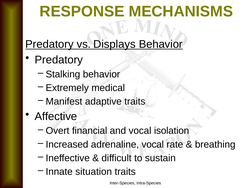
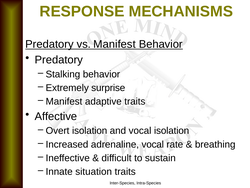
vs Displays: Displays -> Manifest (115, 44)
medical: medical -> surprise (108, 88)
Overt financial: financial -> isolation (90, 130)
